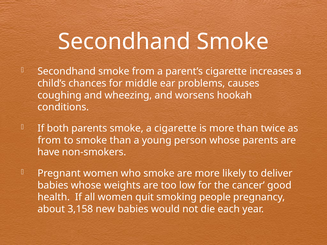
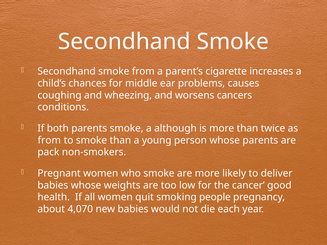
hookah: hookah -> cancers (234, 95)
a cigarette: cigarette -> although (175, 128)
have: have -> pack (48, 152)
3,158: 3,158 -> 4,070 (80, 209)
